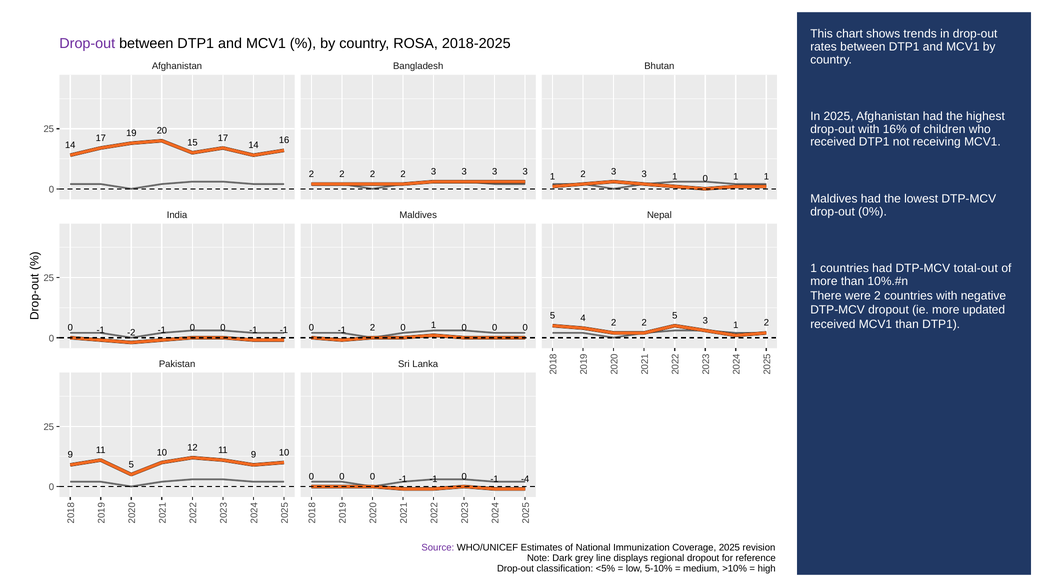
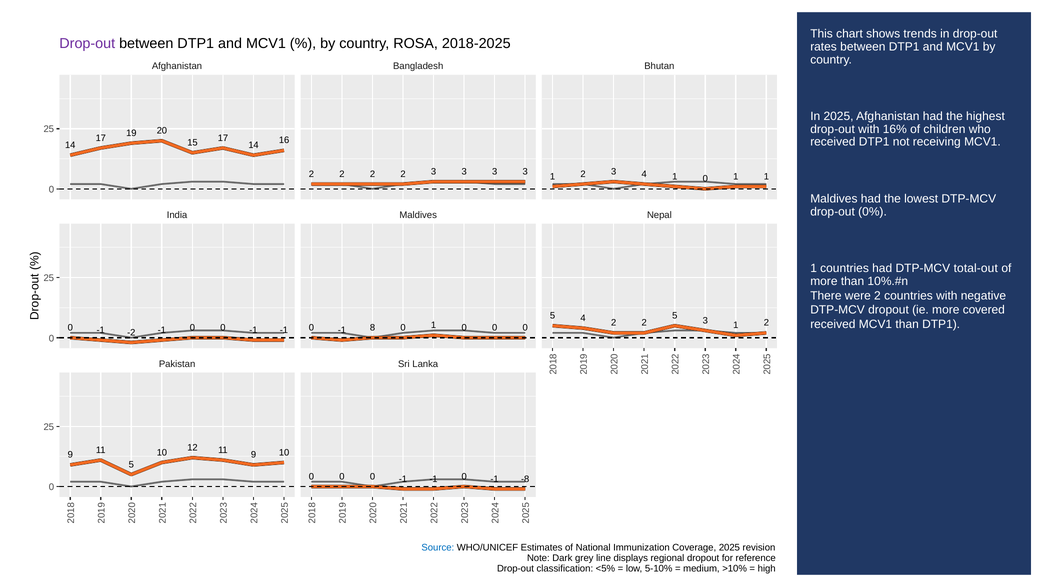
1 2 3 3: 3 -> 4 (644, 174)
updated: updated -> covered (984, 310)
-1 2: 2 -> 8 (372, 328)
-4: -4 -> -8 (525, 479)
Source colour: purple -> blue (438, 548)
